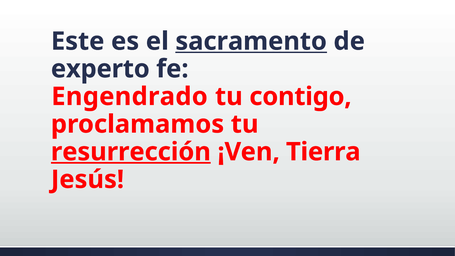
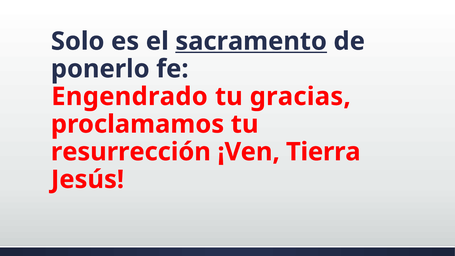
Este: Este -> Solo (78, 41)
experto: experto -> ponerlo (100, 69)
contigo: contigo -> gracias (300, 97)
resurrección underline: present -> none (131, 152)
